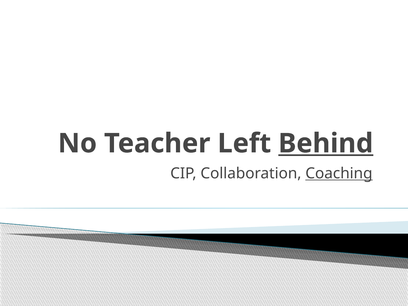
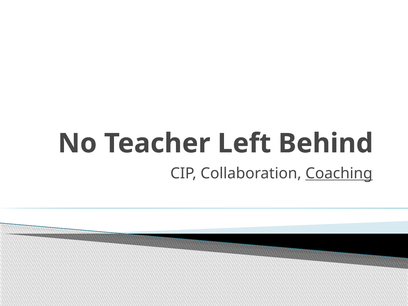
Behind underline: present -> none (326, 143)
